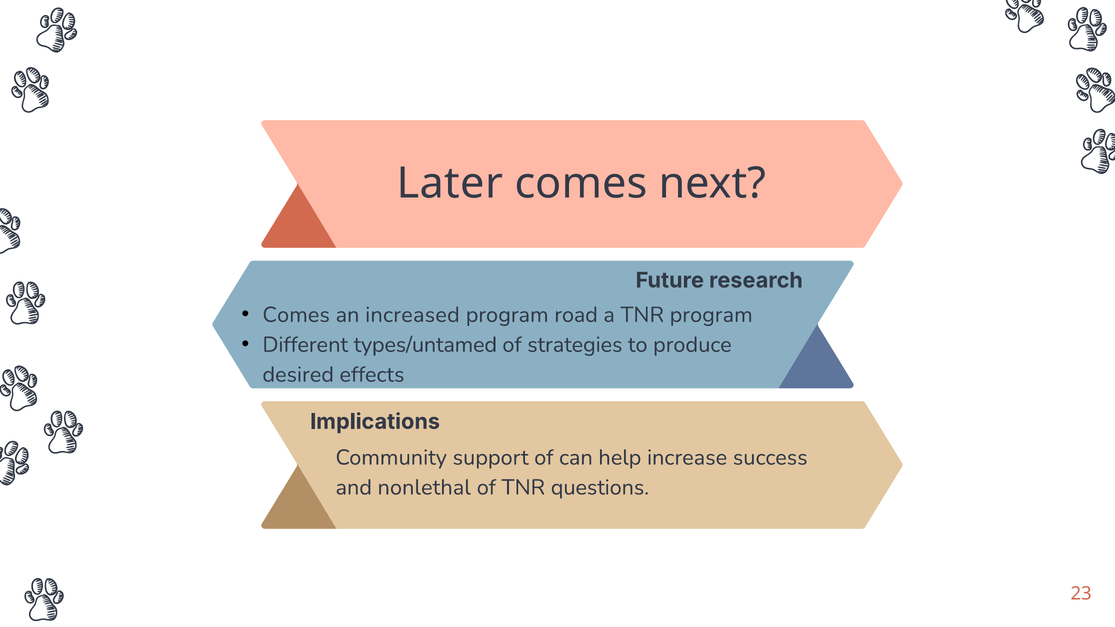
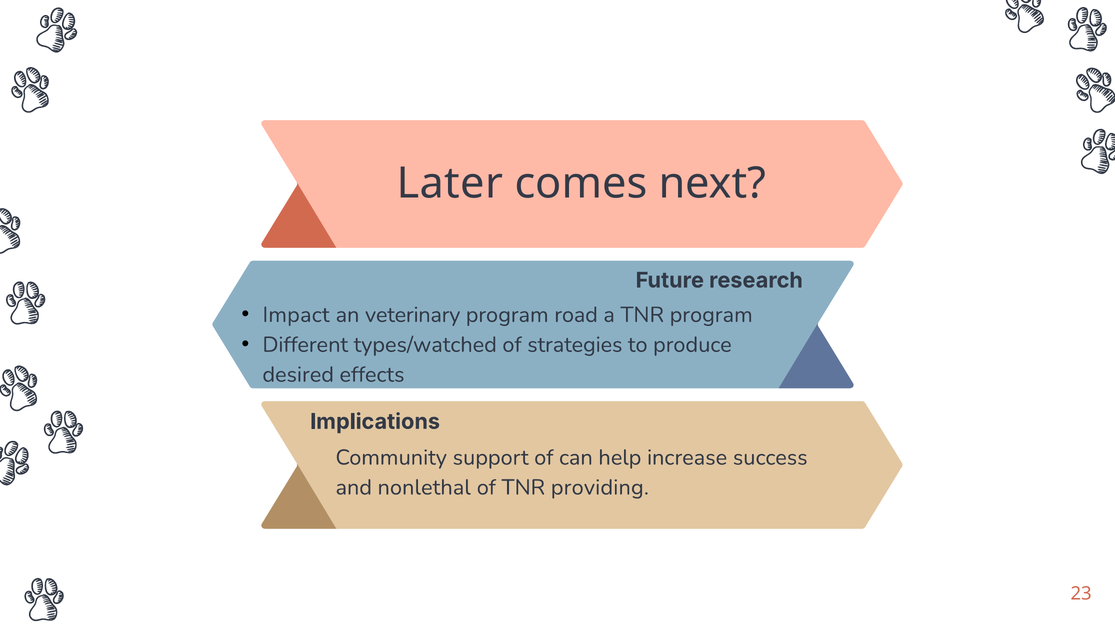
Comes: Comes -> Impact (296, 315)
increased: increased -> veterinary (413, 315)
types/untamed: types/untamed -> types/watched (425, 345)
questions: questions -> providing (600, 488)
